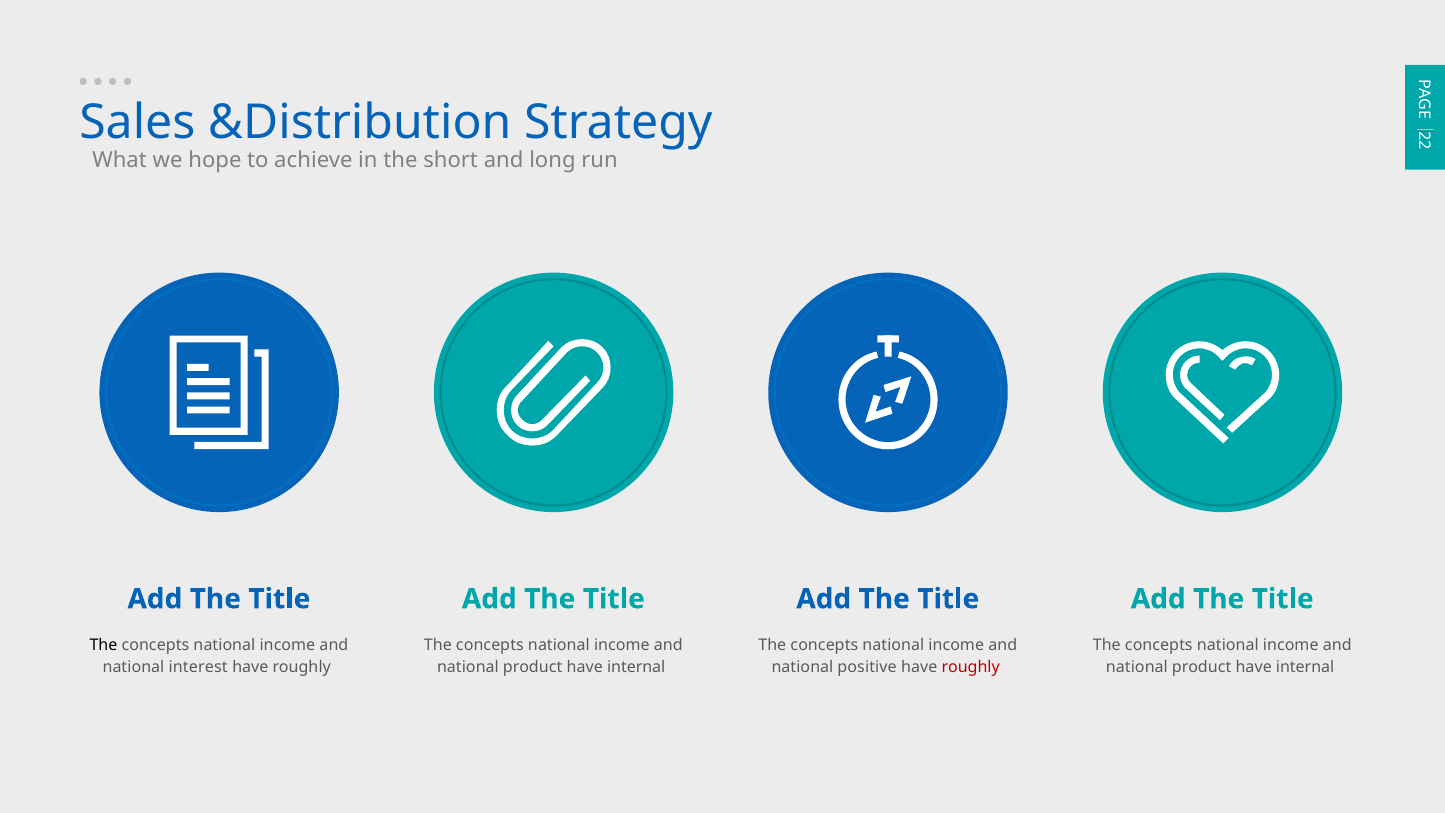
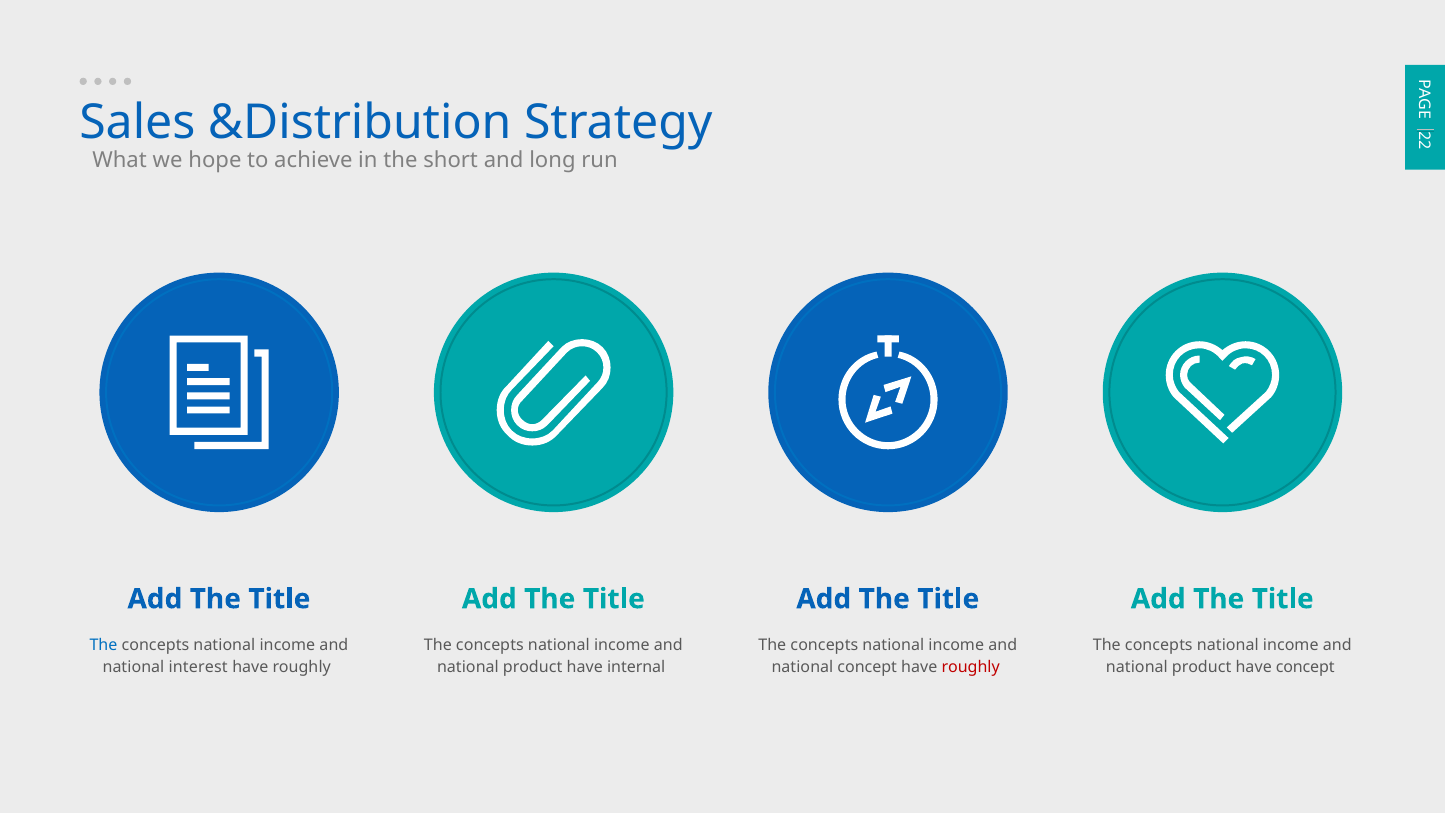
The colour: black -> blue (103, 645)
national positive: positive -> concept (867, 667)
internal: internal -> concept (1305, 667)
